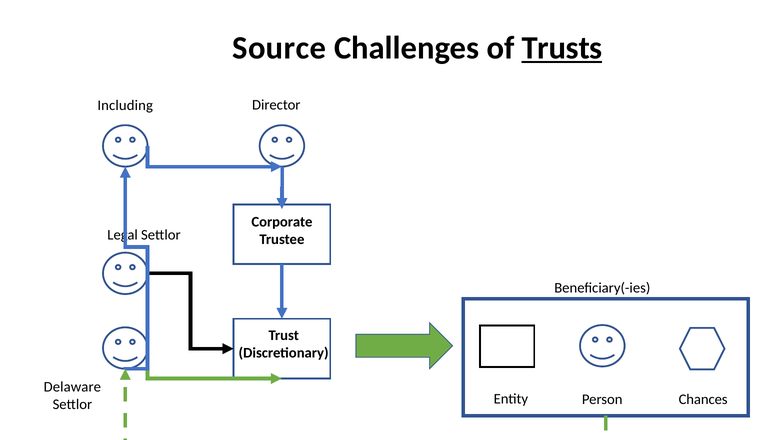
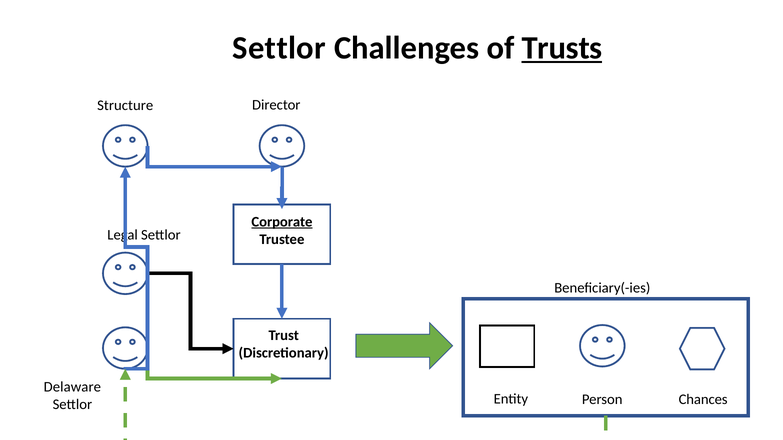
Source: Source -> Settlor (279, 48)
Including: Including -> Structure (125, 105)
Corporate underline: none -> present (282, 222)
